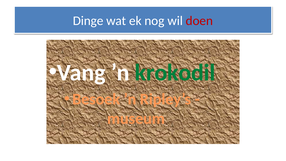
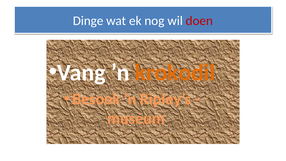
krokodil colour: green -> orange (175, 73)
